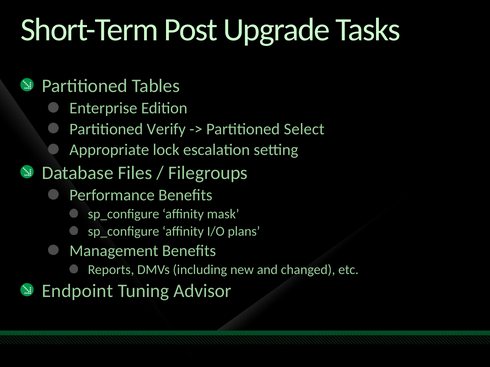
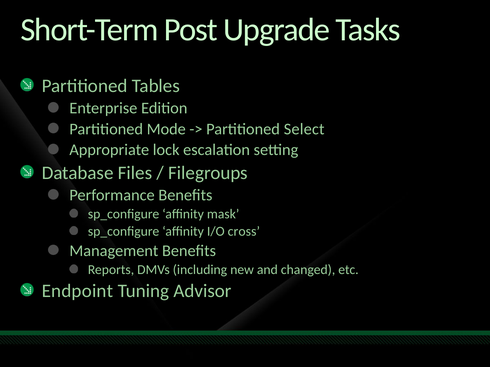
Verify: Verify -> Mode (166, 129)
plans: plans -> cross (244, 232)
